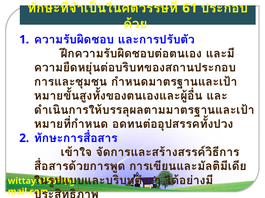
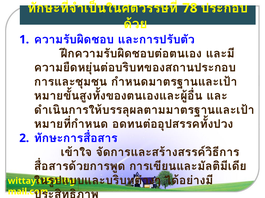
61: 61 -> 78 (190, 8)
